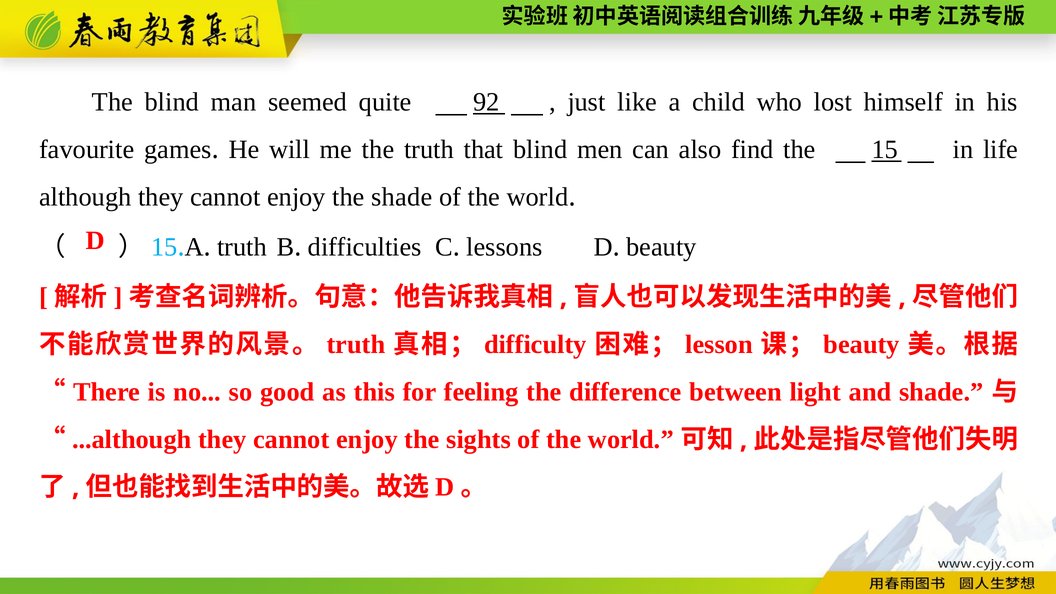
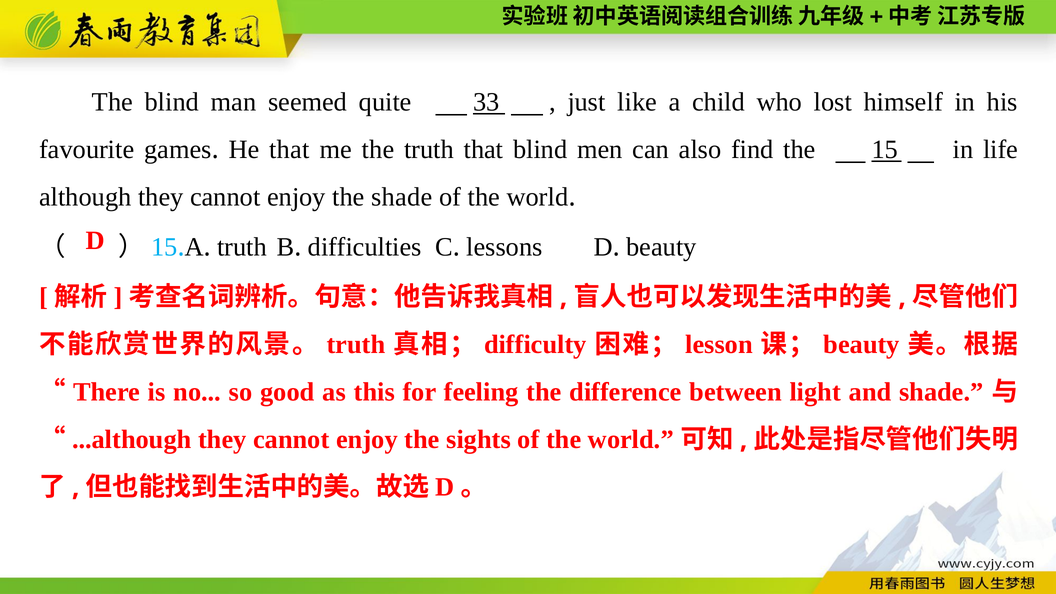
92: 92 -> 33 (486, 102)
He will: will -> that (289, 150)
